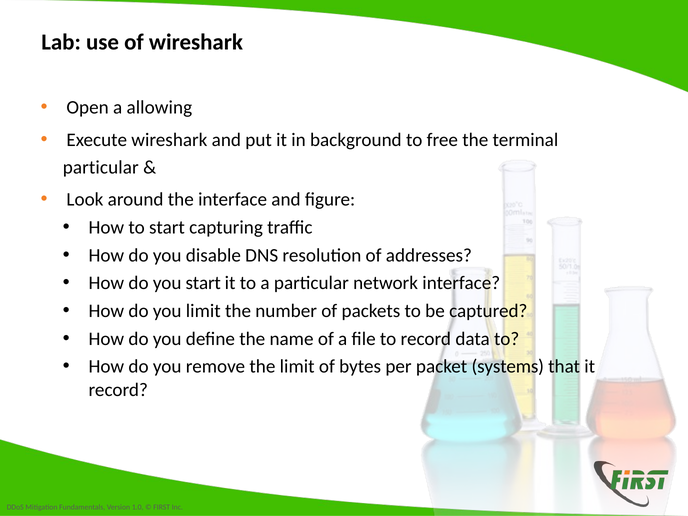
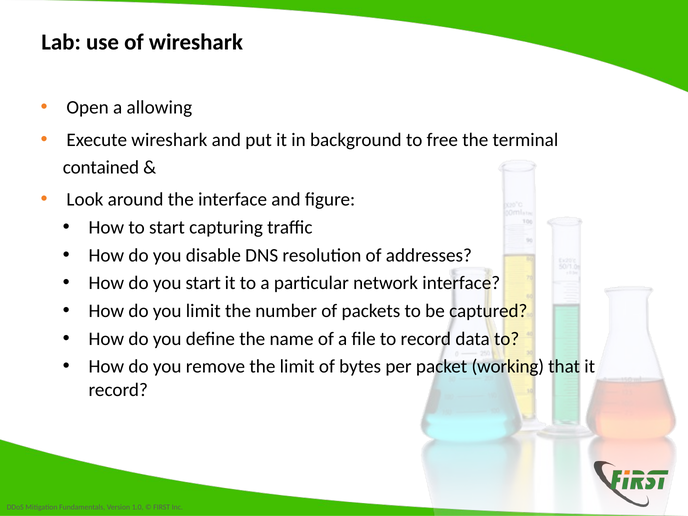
particular: particular -> contained (101, 168)
systems: systems -> working (508, 367)
